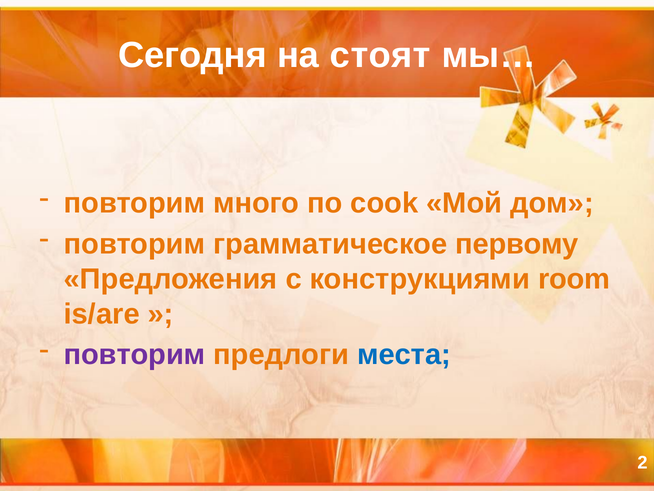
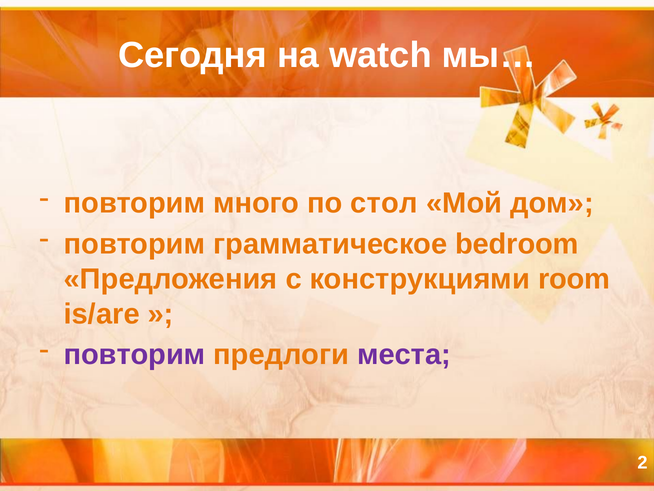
стоят: стоят -> watch (380, 55)
cook: cook -> стол (384, 203)
первому: первому -> bedroom (517, 244)
места colour: blue -> purple (404, 354)
